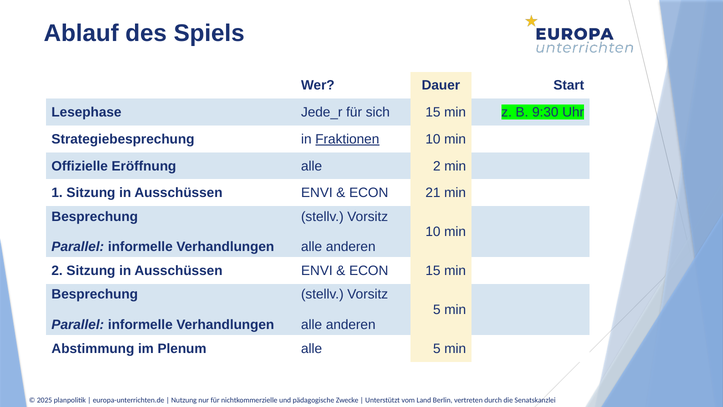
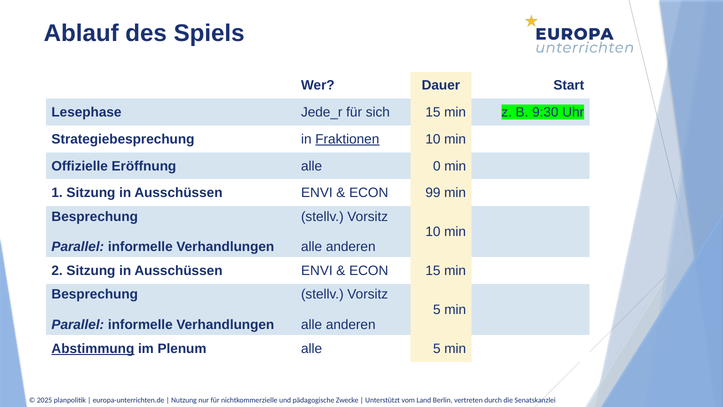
alle 2: 2 -> 0 (437, 166)
21: 21 -> 99 (433, 193)
Abstimmung underline: none -> present (93, 348)
